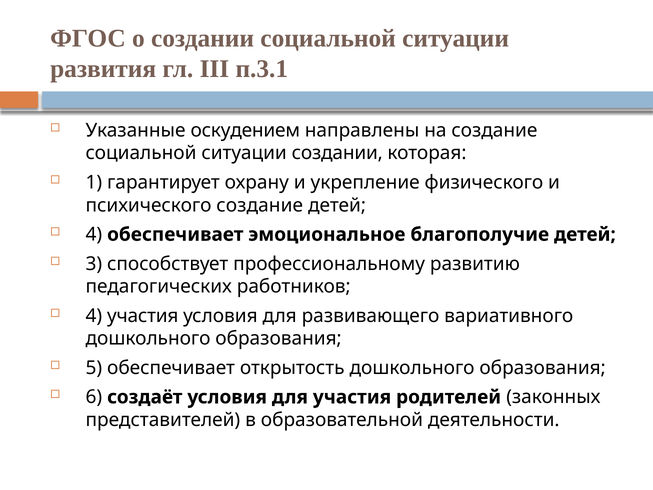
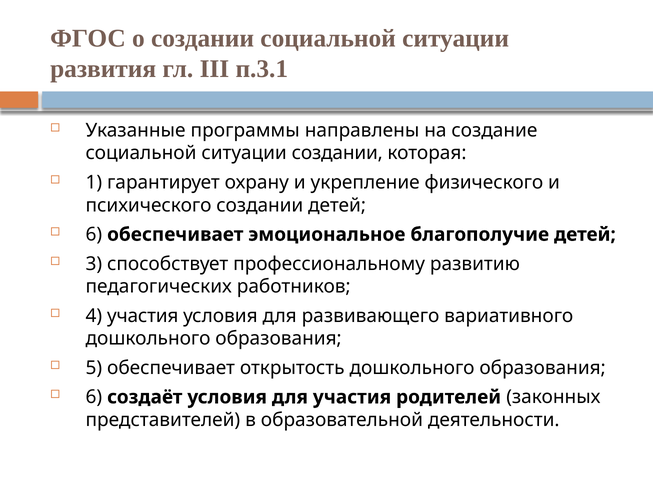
оскудением: оскудением -> программы (245, 130)
психического создание: создание -> создании (260, 205)
4: 4 -> 6 (94, 234)
